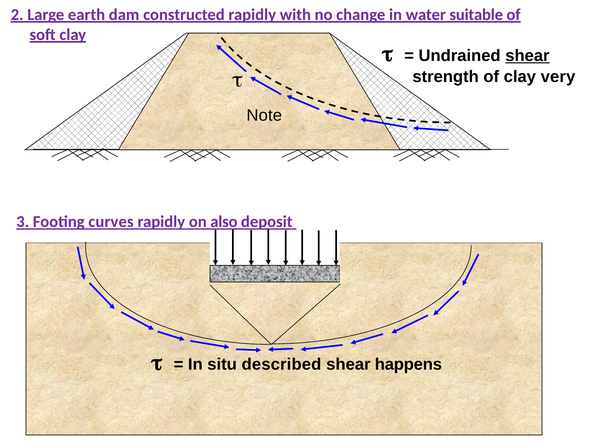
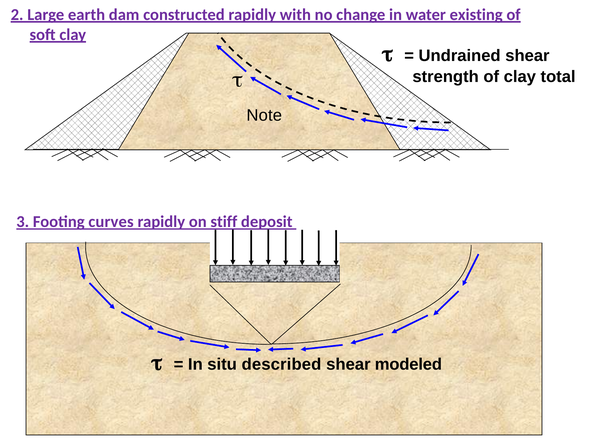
suitable: suitable -> existing (476, 15)
shear underline: present -> none (527, 56)
very: very -> total (558, 77)
also: also -> stiff (224, 222)
happens: happens -> modeled (408, 364)
